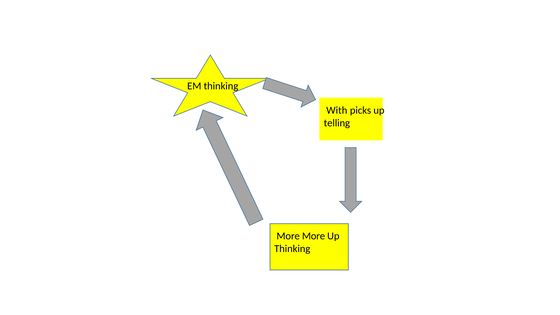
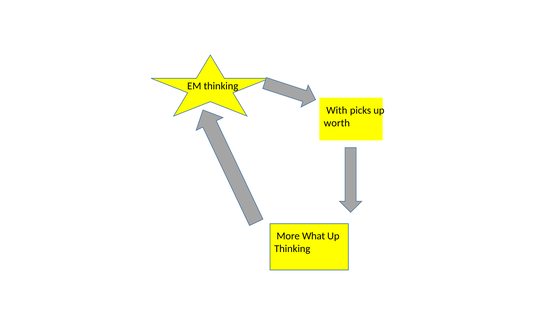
telling: telling -> worth (337, 123)
More More: More -> What (314, 236)
